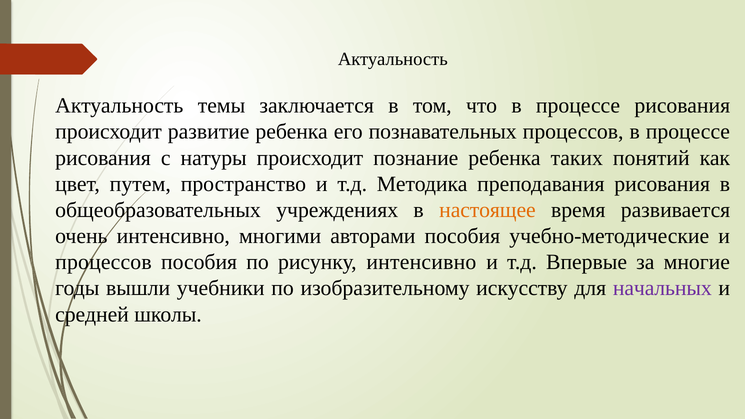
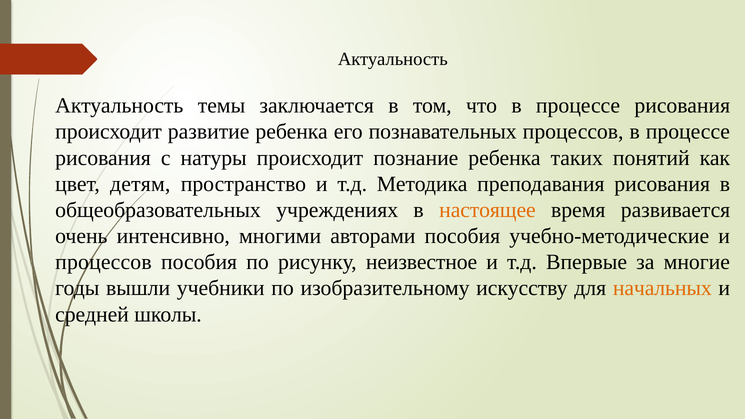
путем: путем -> детям (140, 184)
рисунку интенсивно: интенсивно -> неизвестное (422, 262)
начальных colour: purple -> orange (662, 288)
